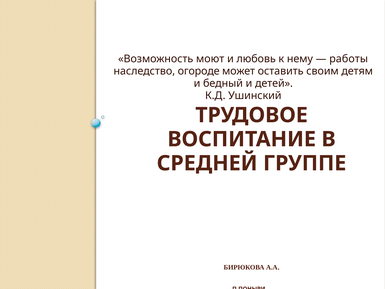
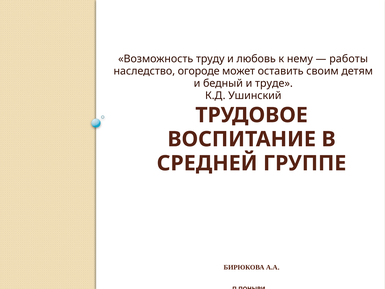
моют: моют -> труду (210, 59)
детей: детей -> труде (274, 83)
